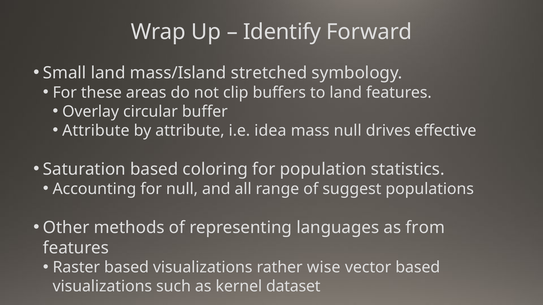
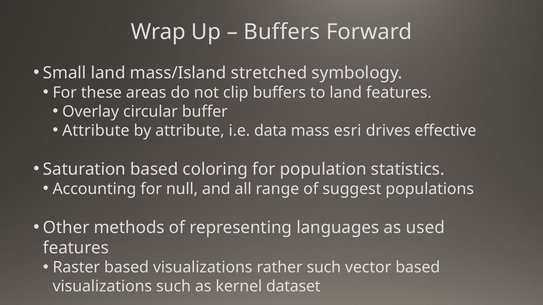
Identify: Identify -> Buffers (282, 32)
idea: idea -> data (271, 131)
mass null: null -> esri (348, 131)
from: from -> used (425, 228)
rather wise: wise -> such (324, 268)
